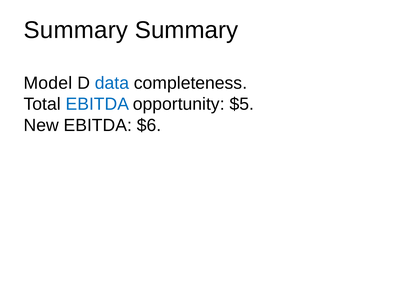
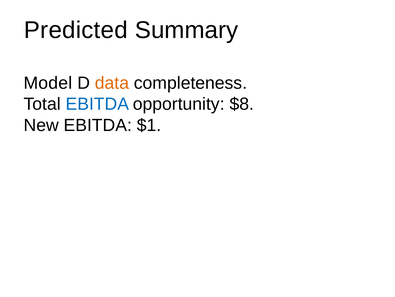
Summary: Summary -> Predicted (76, 30)
data colour: blue -> orange (112, 83)
$5: $5 -> $8 (242, 104)
$6: $6 -> $1 (149, 125)
